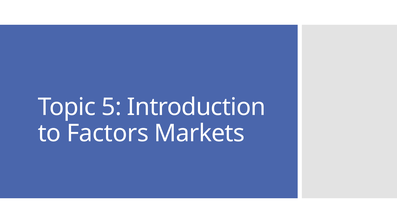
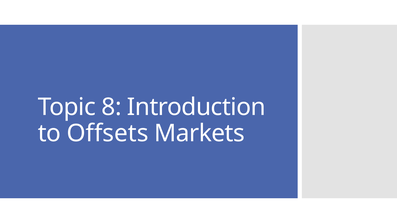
5: 5 -> 8 (111, 107)
Factors: Factors -> Offsets (108, 133)
